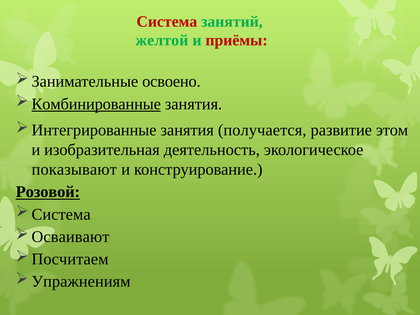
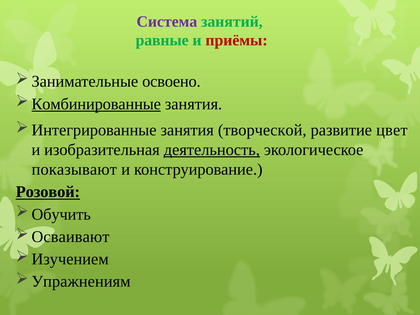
Система colour: red -> purple (167, 22)
желтой: желтой -> равные (162, 40)
получается: получается -> творческой (262, 130)
этом: этом -> цвет (392, 130)
деятельность underline: none -> present (212, 150)
Система: Система -> Обучить (61, 214)
Посчитаем: Посчитаем -> Изучением (70, 259)
